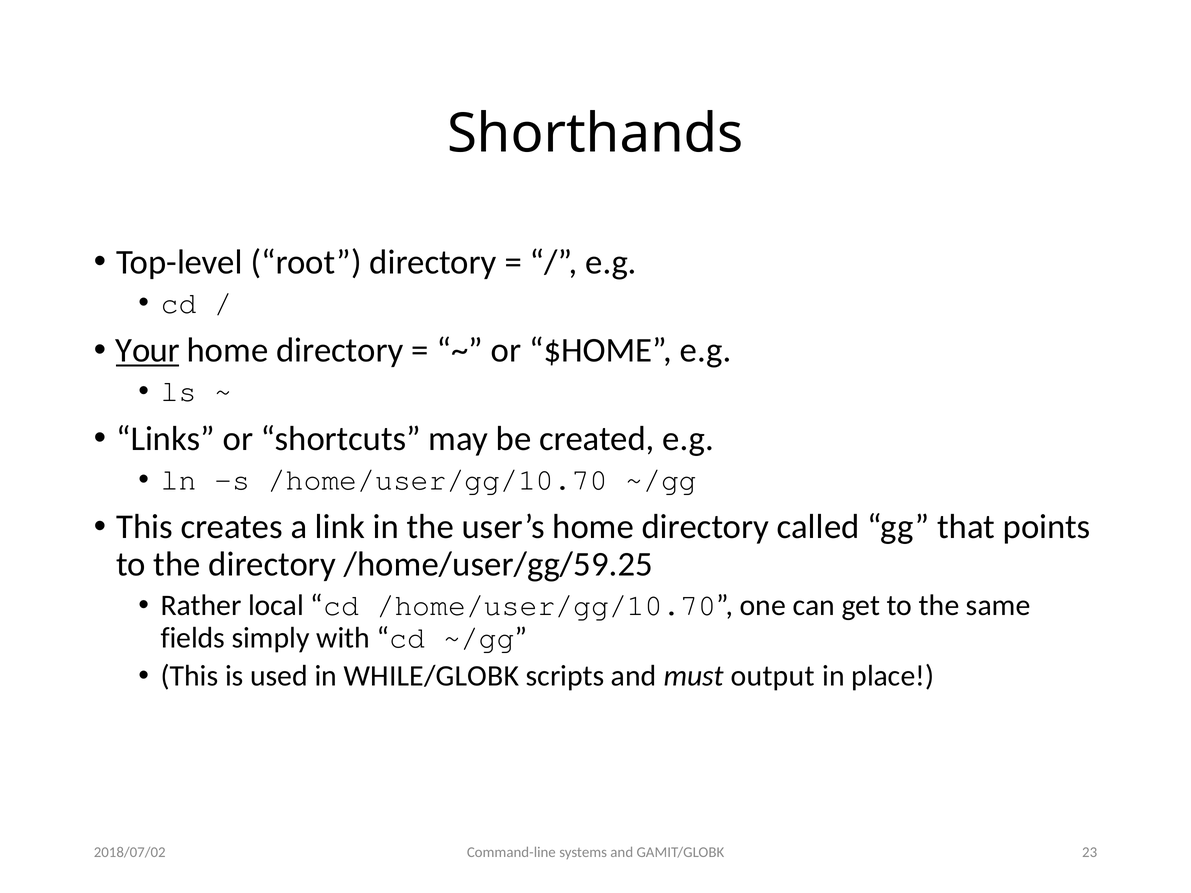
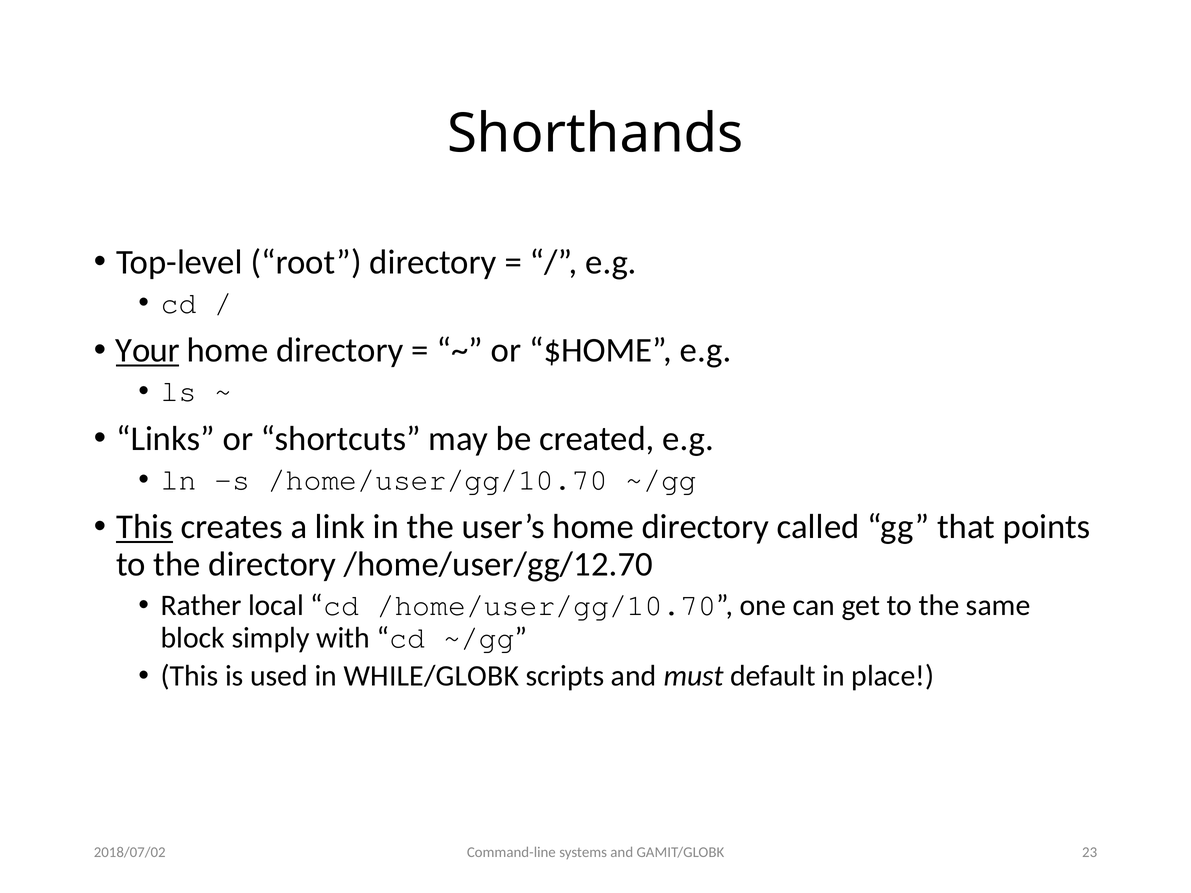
This underline: none -> present (144, 527)
/home/user/gg/59.25: /home/user/gg/59.25 -> /home/user/gg/12.70 (498, 565)
fields: fields -> block (193, 638)
output: output -> default (773, 676)
